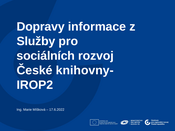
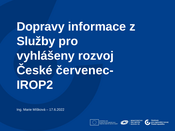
sociálních: sociálních -> vyhlášeny (46, 56)
knihovny-: knihovny- -> červenec- (85, 71)
